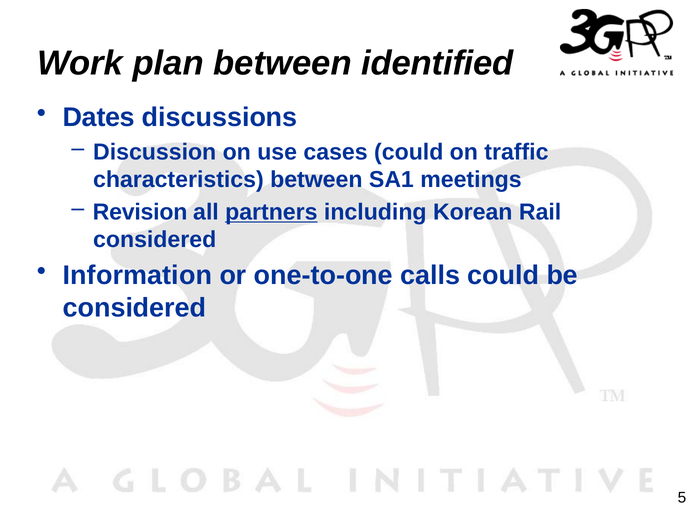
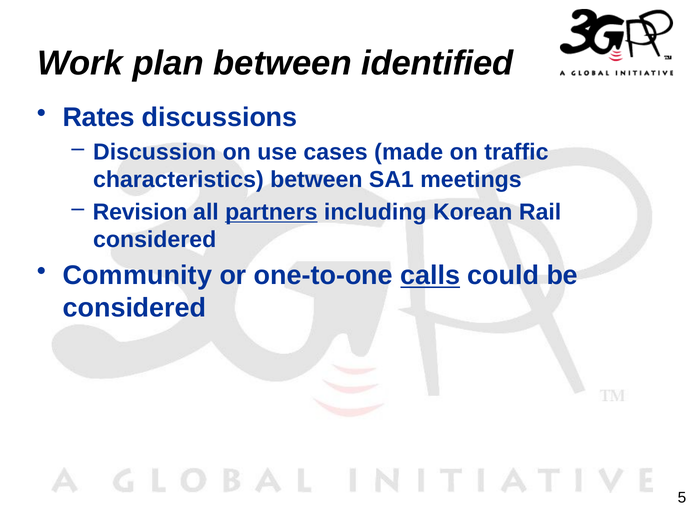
Dates: Dates -> Rates (99, 118)
cases could: could -> made (409, 152)
Information: Information -> Community (137, 275)
calls underline: none -> present (430, 275)
